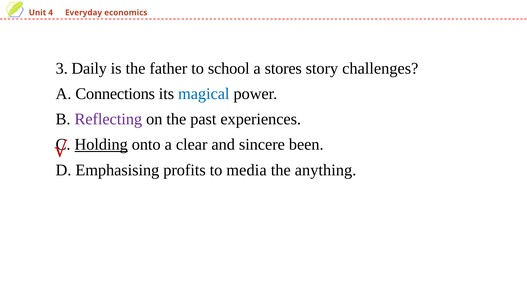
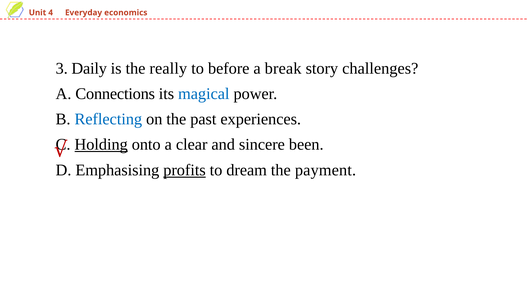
father: father -> really (168, 68)
school: school -> before (229, 68)
stores: stores -> break (283, 68)
Reflecting colour: purple -> blue (108, 119)
profits underline: none -> present (184, 170)
media: media -> dream (247, 170)
anything: anything -> payment (326, 170)
